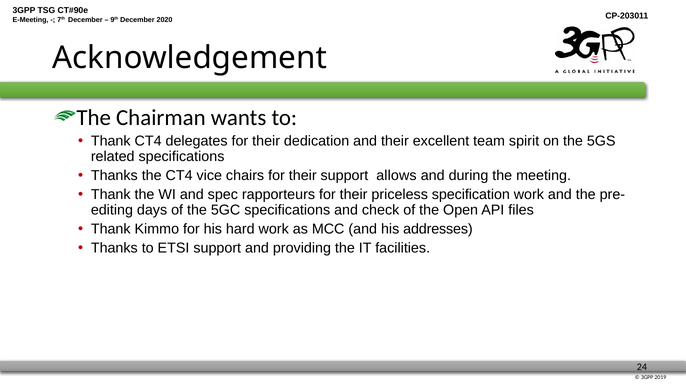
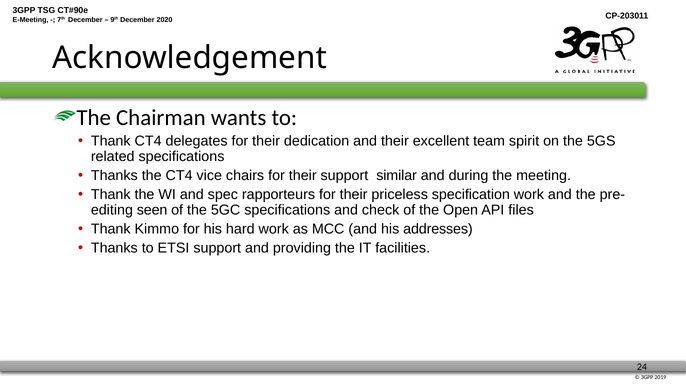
allows: allows -> similar (397, 176)
days: days -> seen (152, 210)
